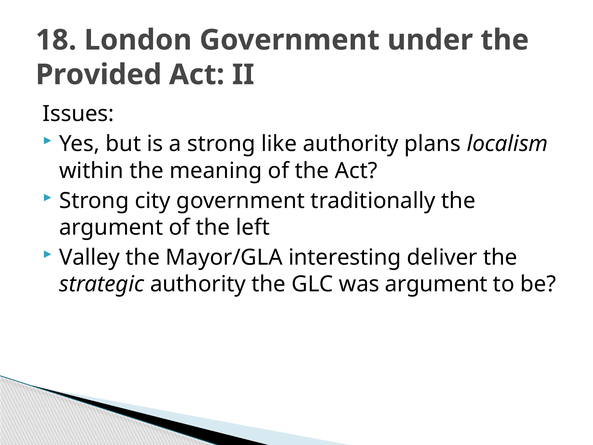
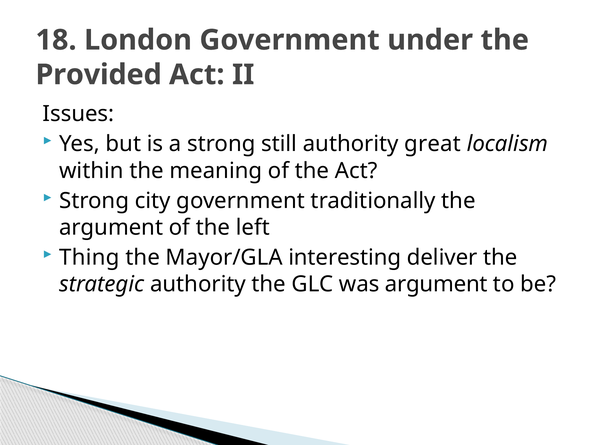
like: like -> still (279, 144)
plans: plans -> great (432, 144)
Valley: Valley -> Thing (89, 257)
